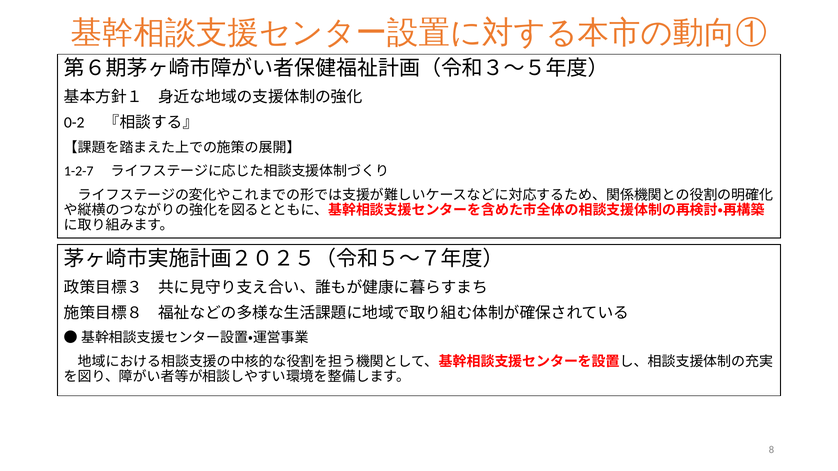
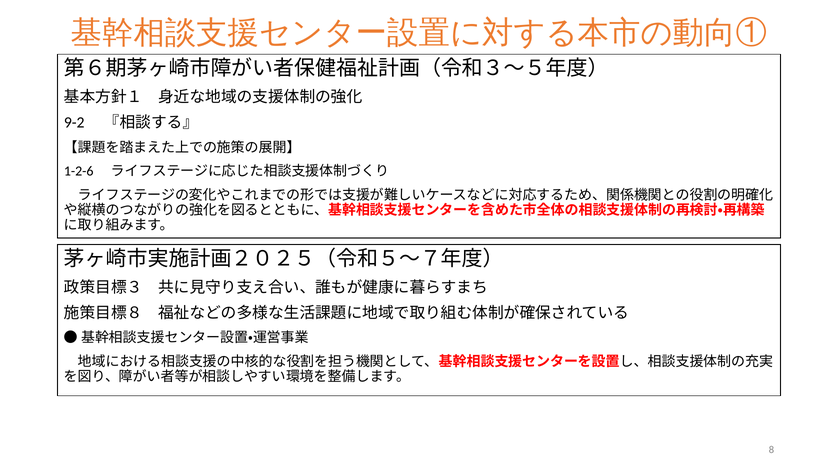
0-2: 0-2 -> 9-2 (74, 123)
1-2-7: 1-2-7 -> 1-2-6 (79, 171)
